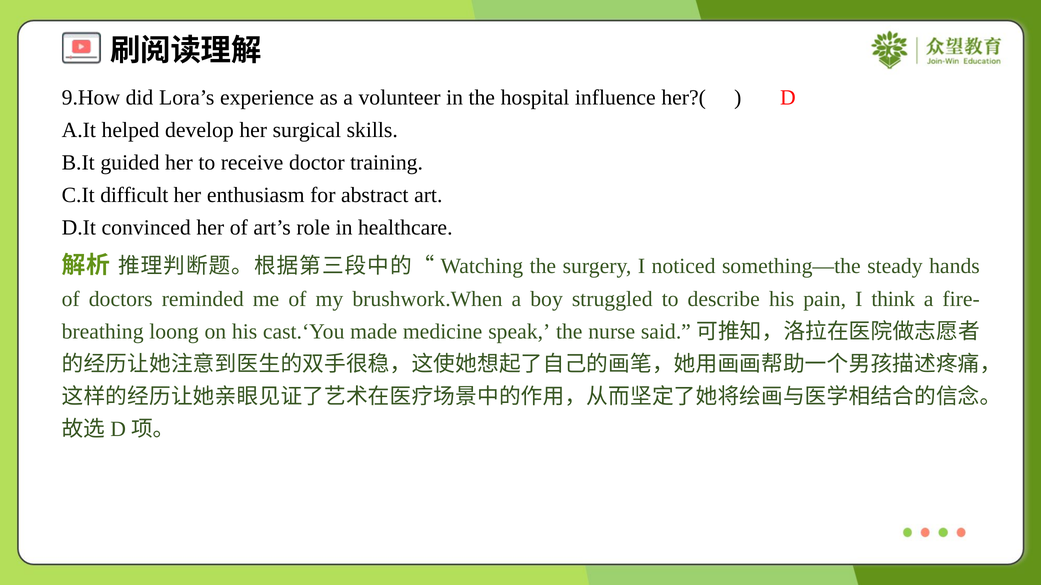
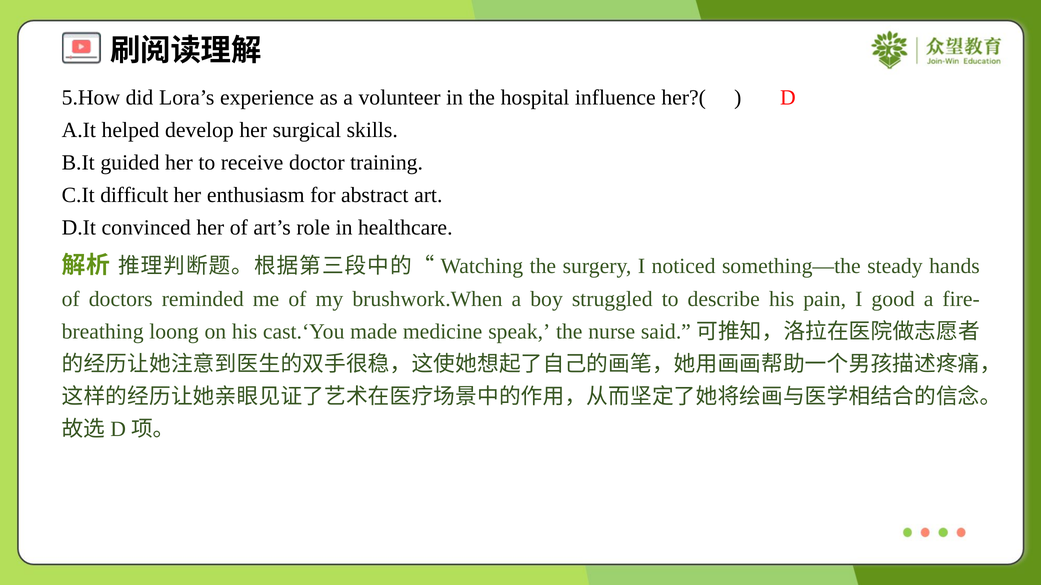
9.How: 9.How -> 5.How (91, 98)
think: think -> good (893, 299)
